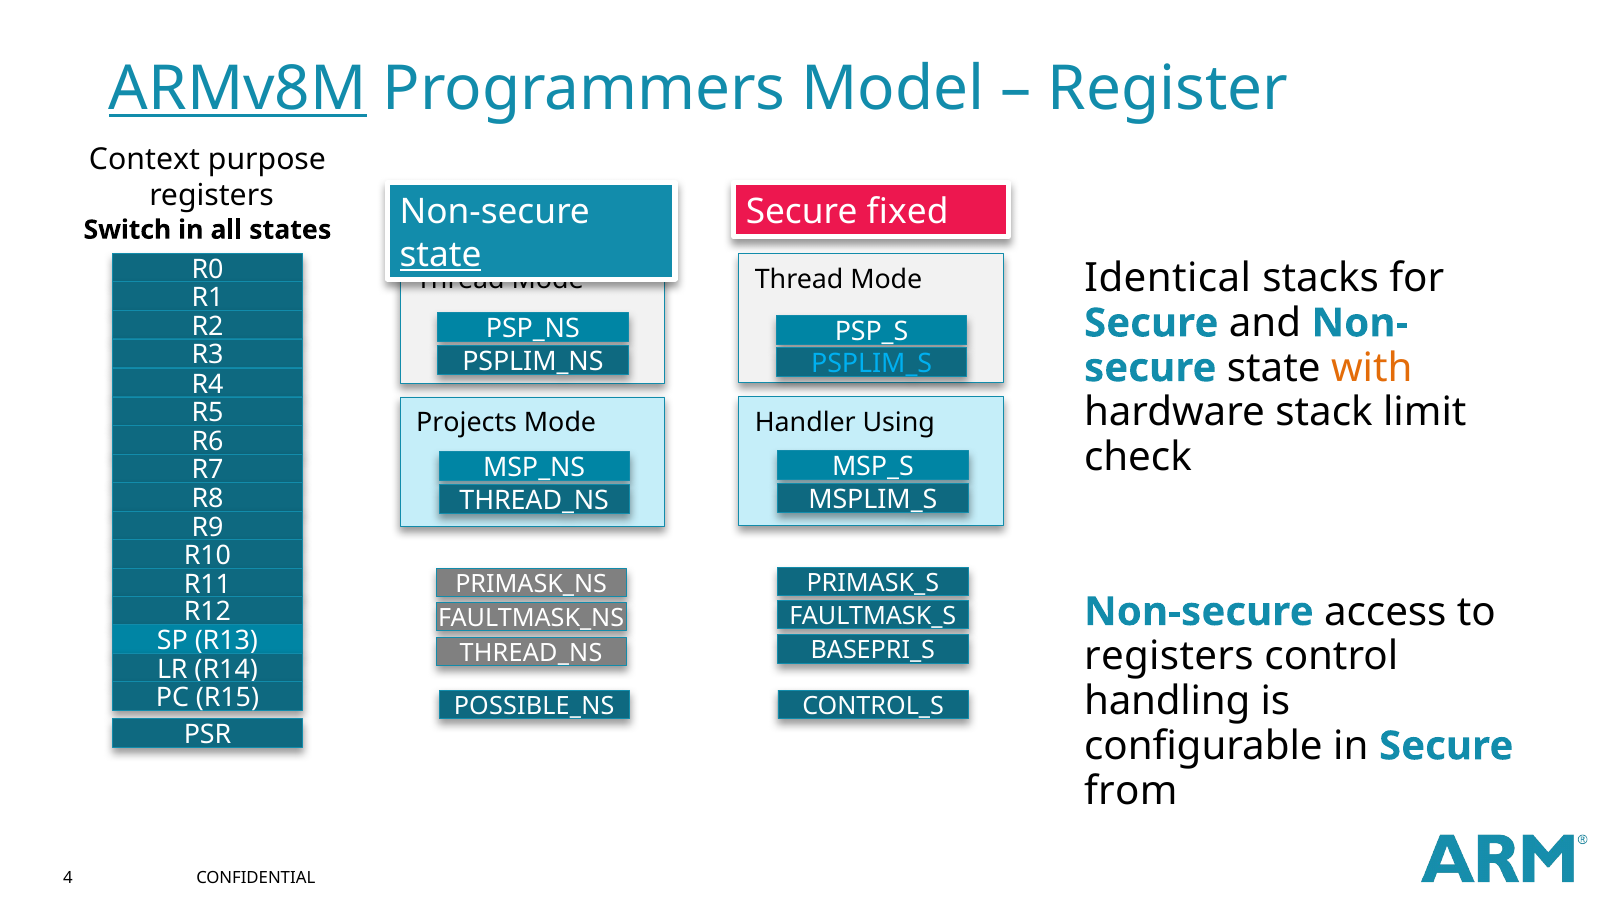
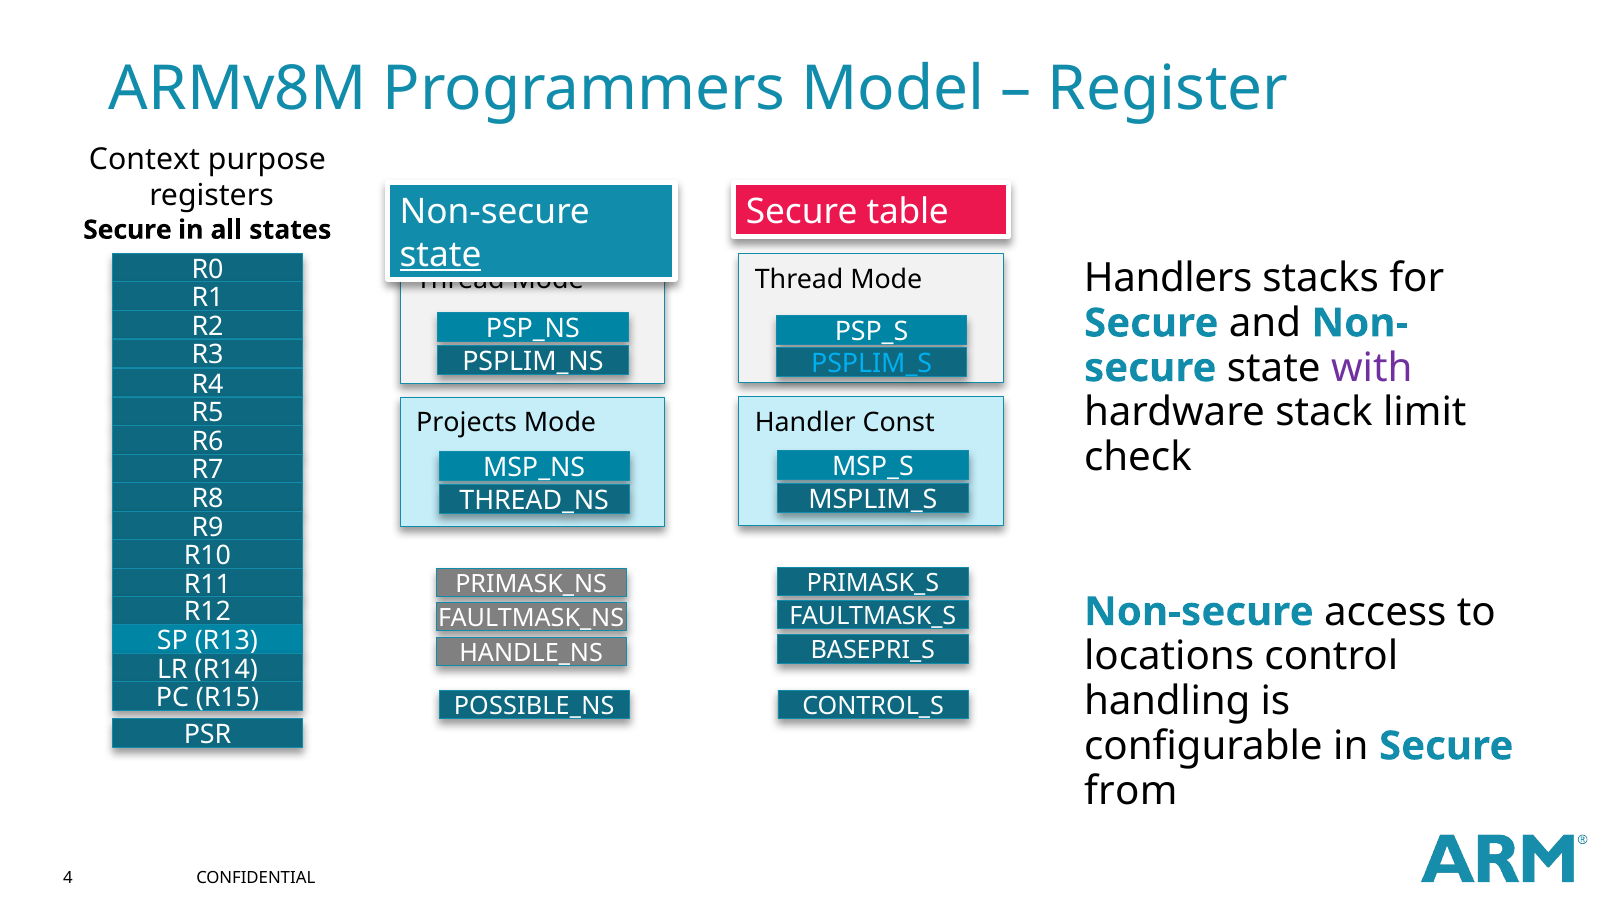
ARMv8M underline: present -> none (238, 89)
fixed: fixed -> table (908, 212)
Switch: Switch -> Secure (127, 230)
Identical: Identical -> Handlers (1168, 279)
with colour: orange -> purple (1372, 368)
Using: Using -> Const (899, 423)
registers: registers -> locations (1169, 657)
THREAD_NS: THREAD_NS -> HANDLE_NS (531, 654)
